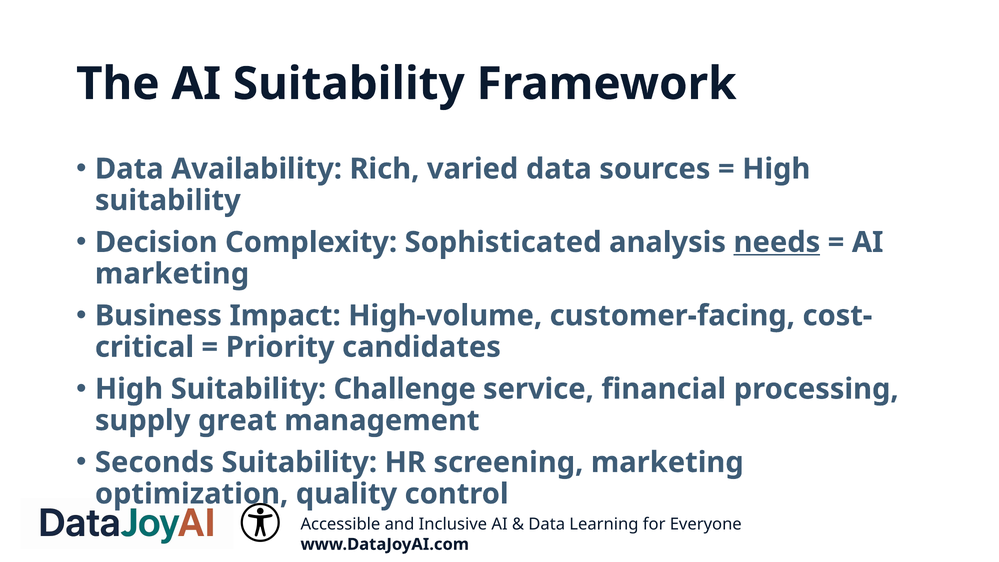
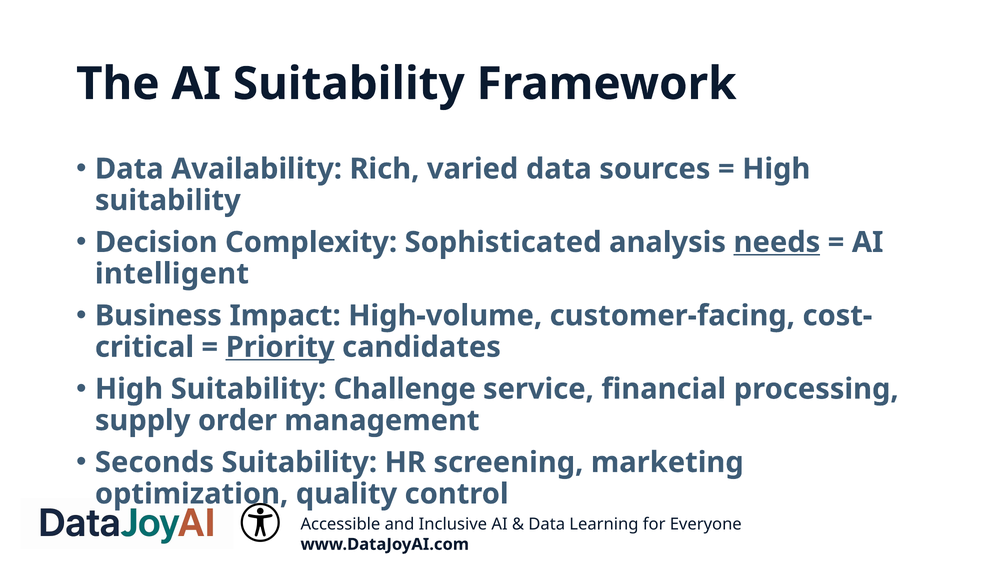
marketing: marketing -> intelligent (172, 274)
Priority underline: none -> present (280, 347)
great: great -> order (238, 420)
